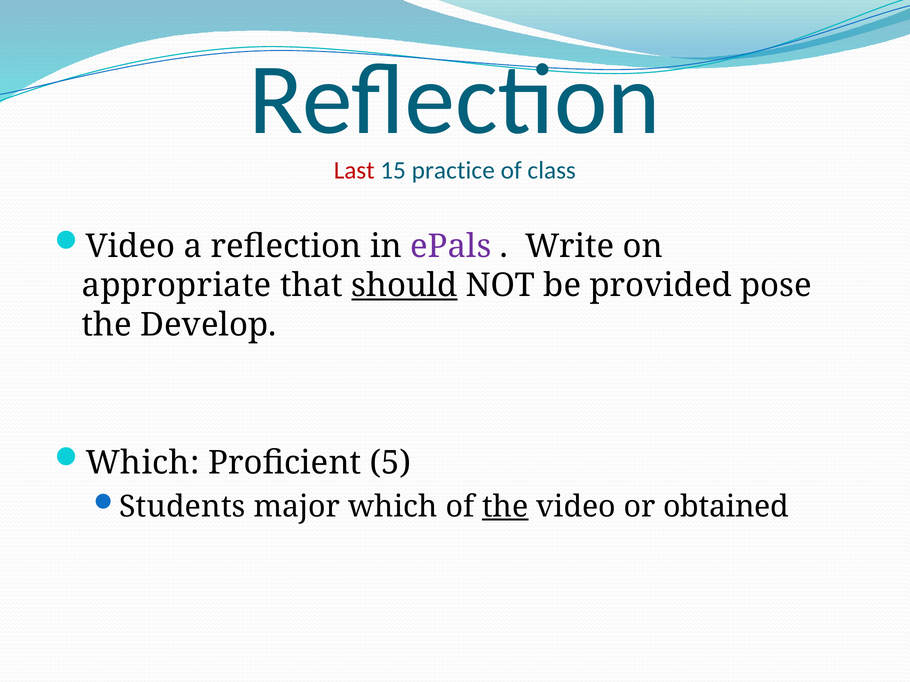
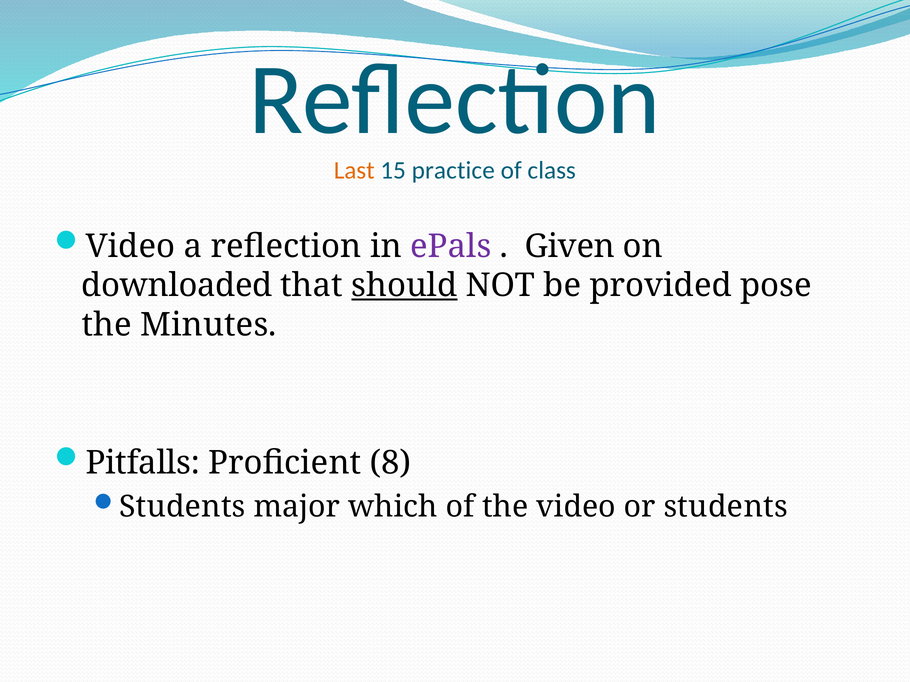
Last colour: red -> orange (354, 170)
Write: Write -> Given (570, 246)
appropriate: appropriate -> downloaded (177, 286)
Develop: Develop -> Minutes (208, 325)
Which: Which -> Pitfalls (143, 463)
5: 5 -> 8 (390, 463)
the underline: present -> none (505, 507)
or obtained: obtained -> students (726, 507)
